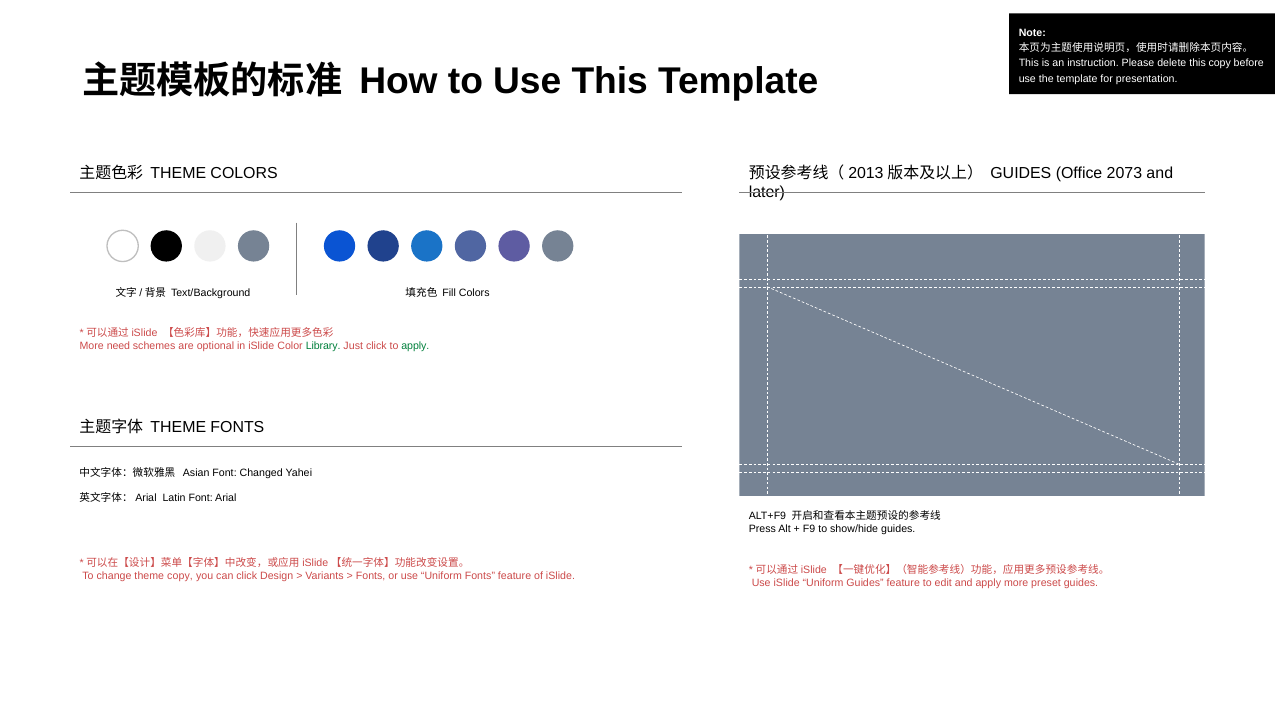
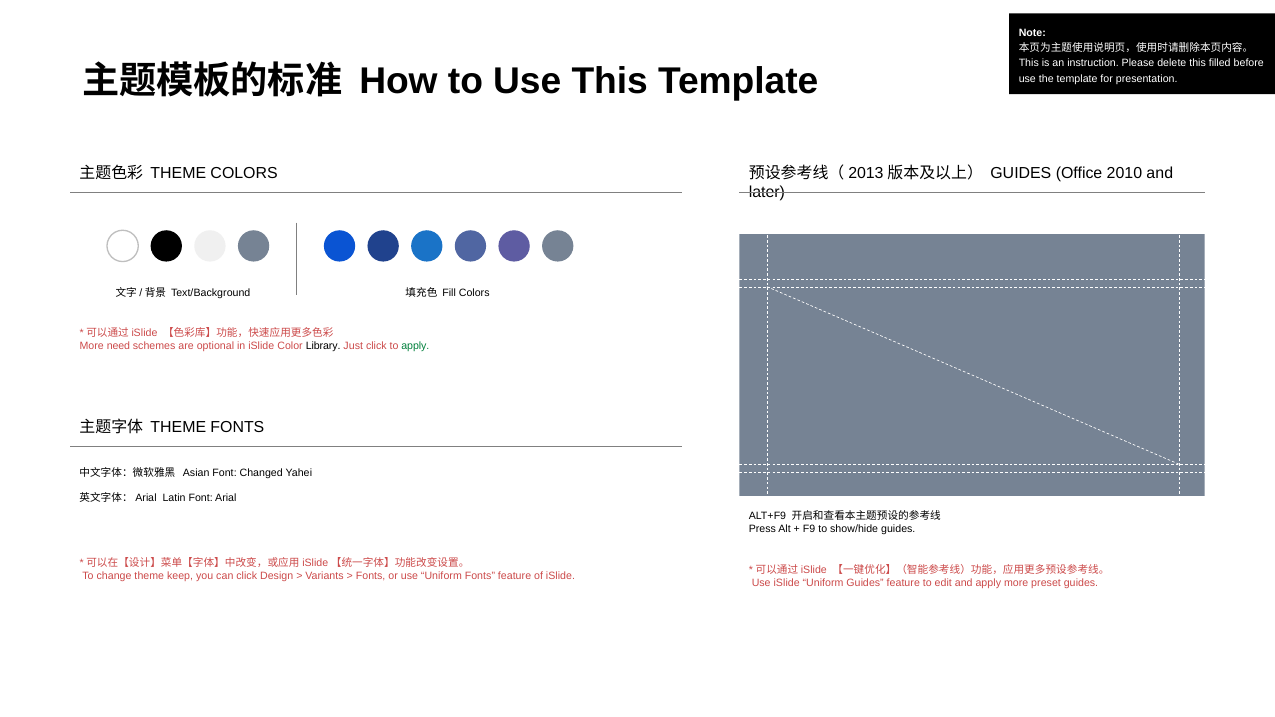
this copy: copy -> filled (1220, 63)
2073: 2073 -> 2010 (1124, 174)
Library colour: green -> black (323, 346)
theme copy: copy -> keep (180, 576)
